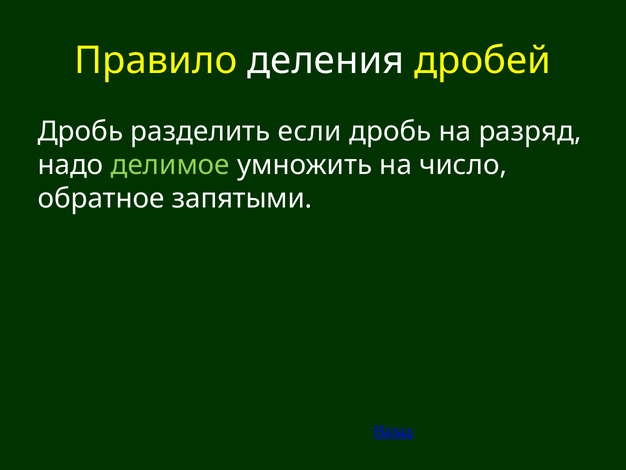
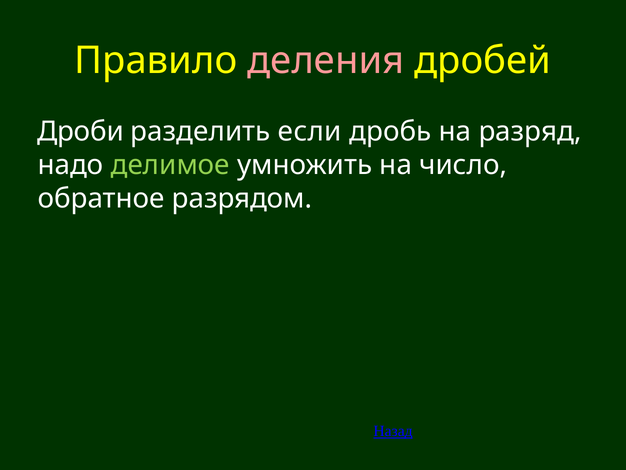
деления colour: white -> pink (326, 61)
Дробь: Дробь -> Дроби (81, 131)
запятыми: запятыми -> разрядом (242, 198)
